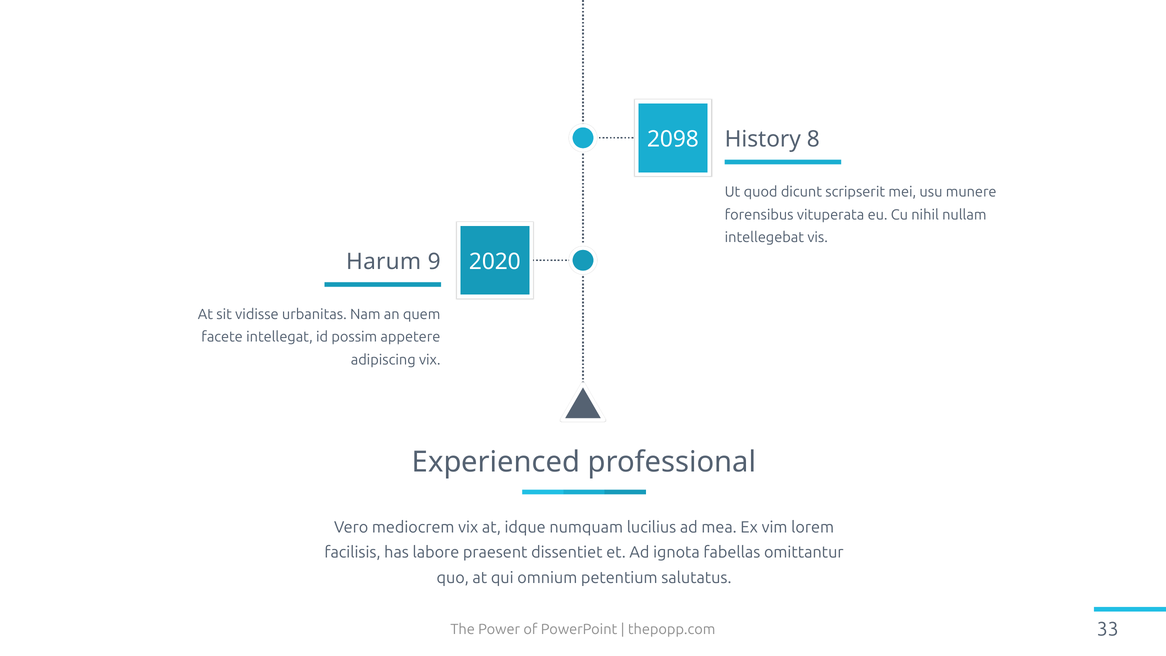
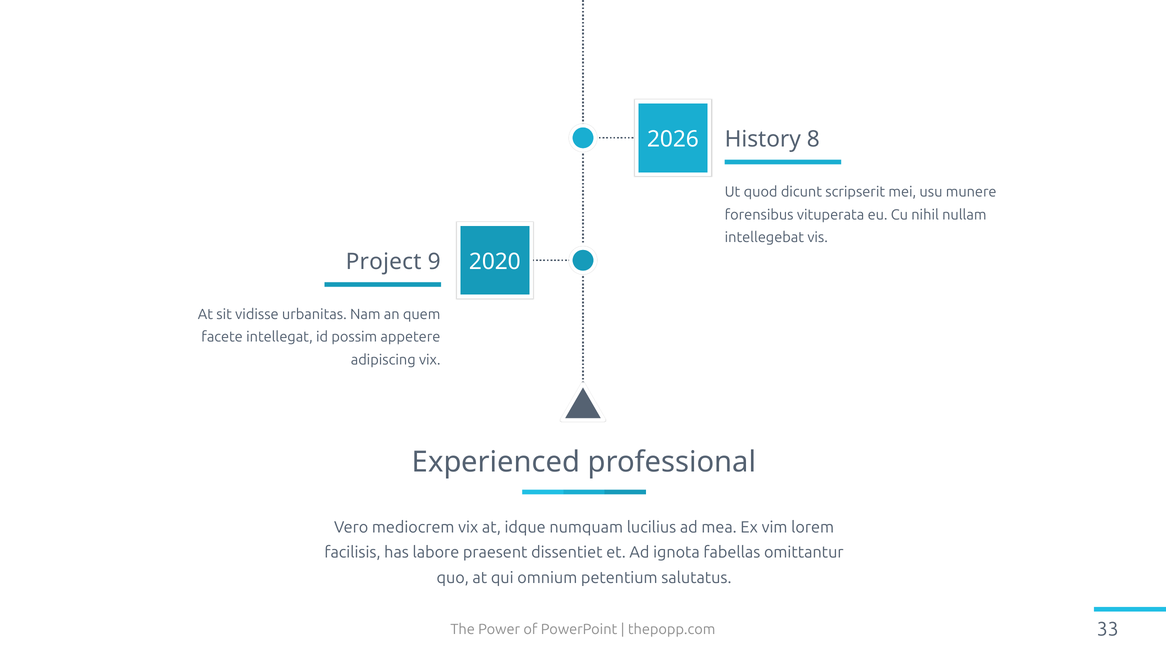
2098: 2098 -> 2026 (673, 139)
Harum: Harum -> Project (384, 262)
